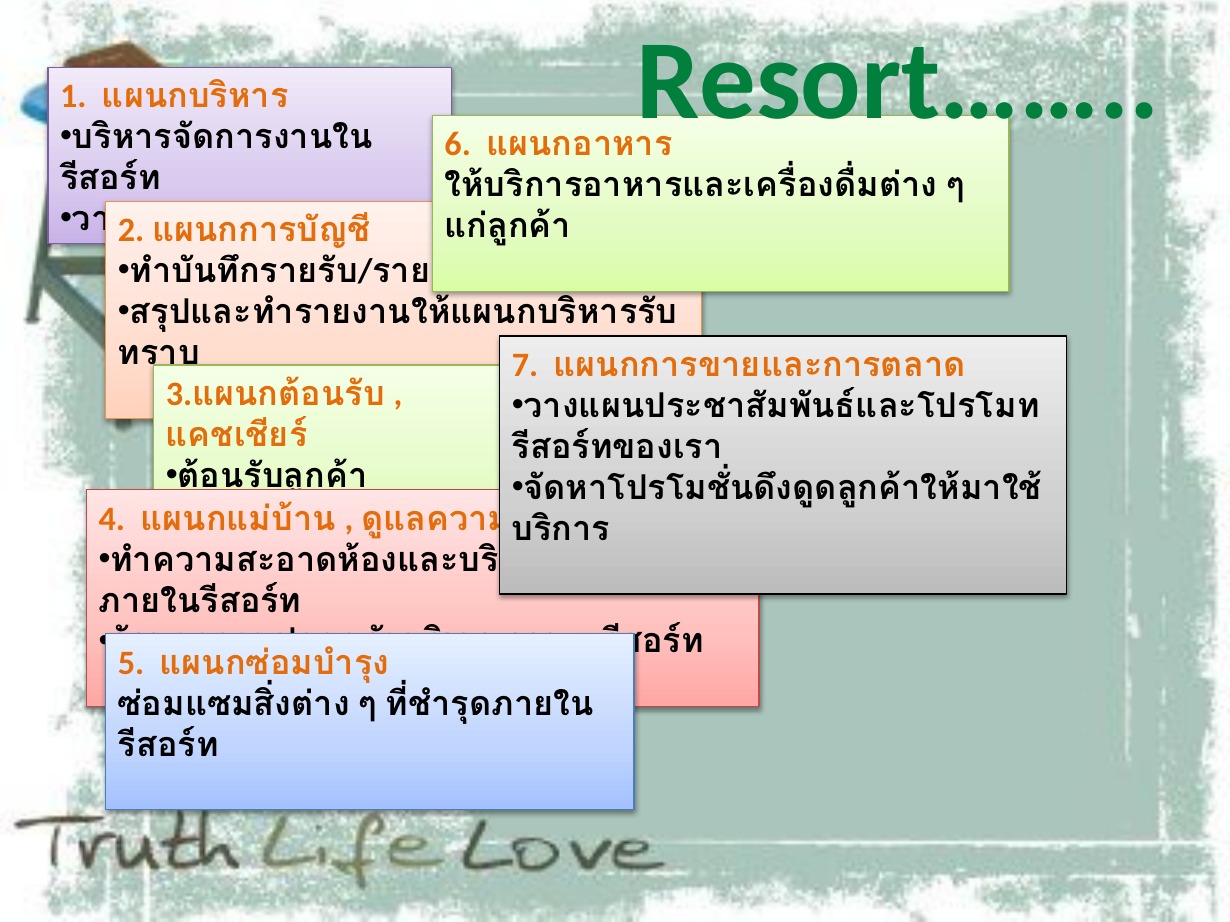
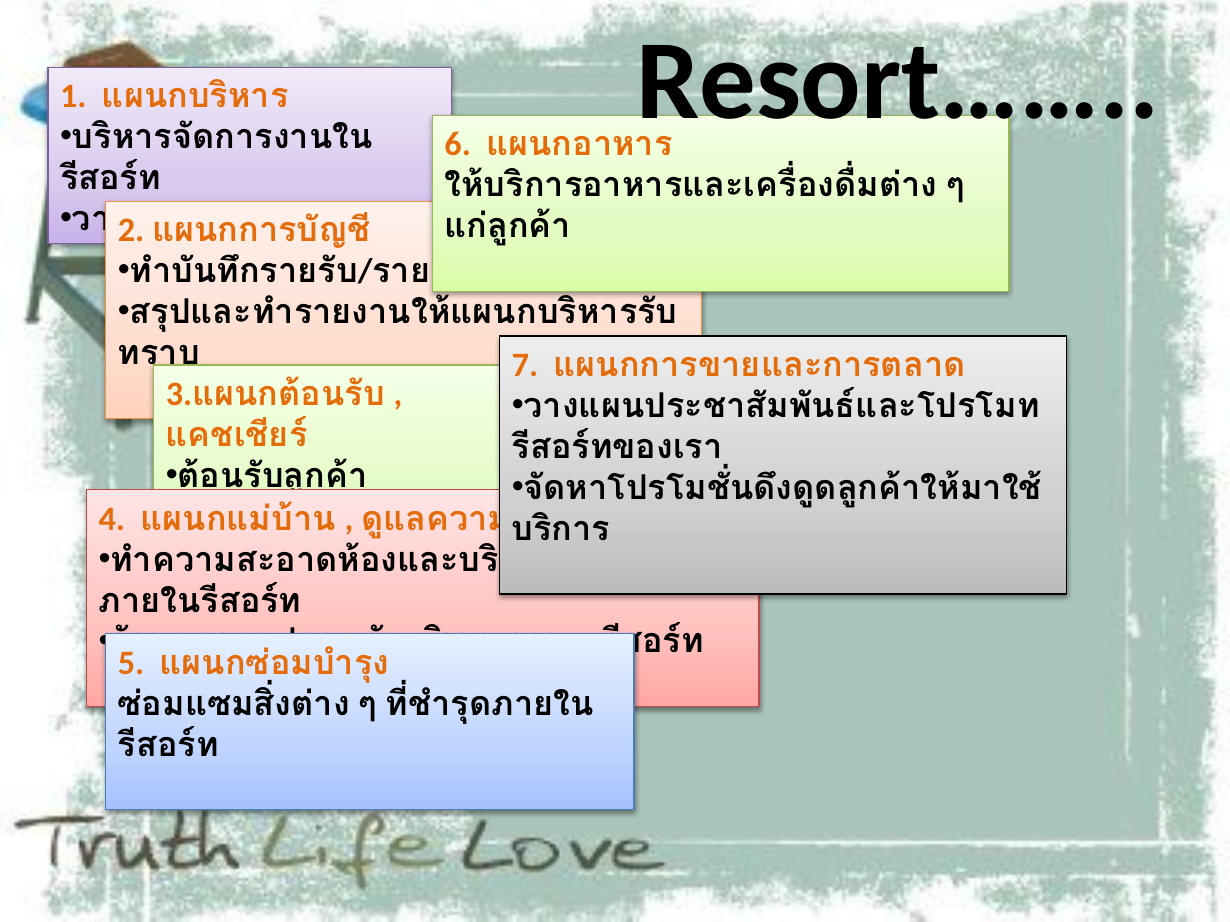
Resort…… colour: green -> black (898, 82)
